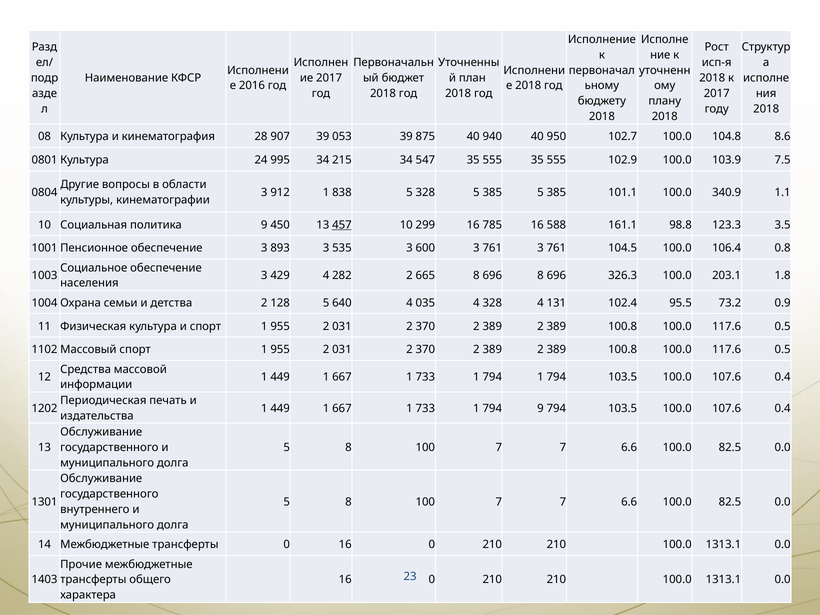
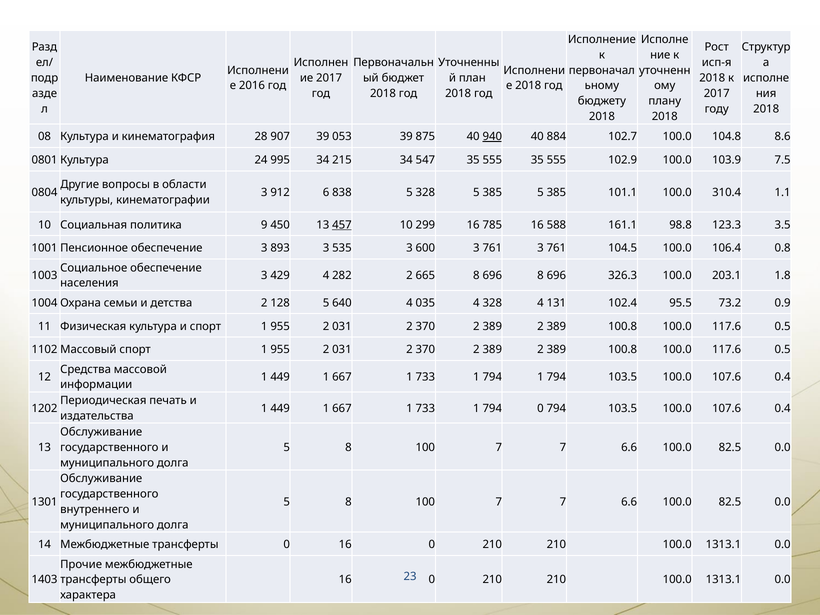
940 underline: none -> present (492, 137)
950: 950 -> 884 (556, 137)
912 1: 1 -> 6 (326, 192)
340.9: 340.9 -> 310.4 (727, 192)
794 9: 9 -> 0 (540, 408)
